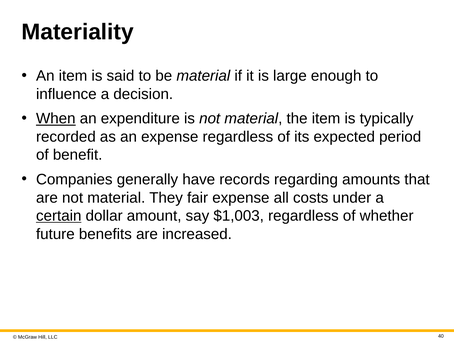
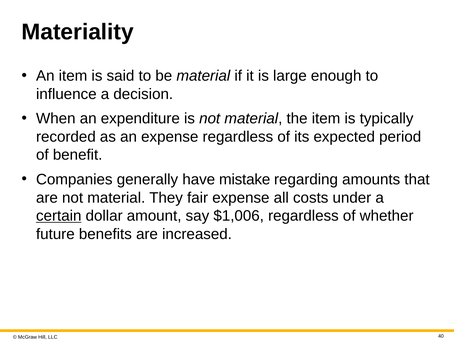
When underline: present -> none (56, 118)
records: records -> mistake (245, 179)
$1,003: $1,003 -> $1,006 (239, 216)
